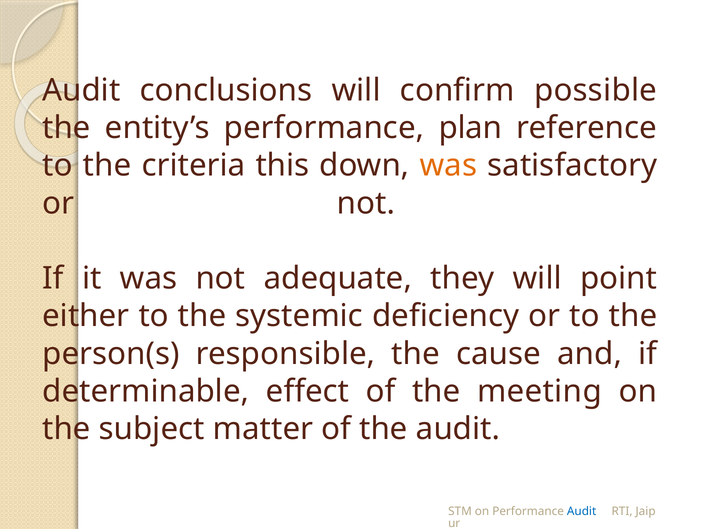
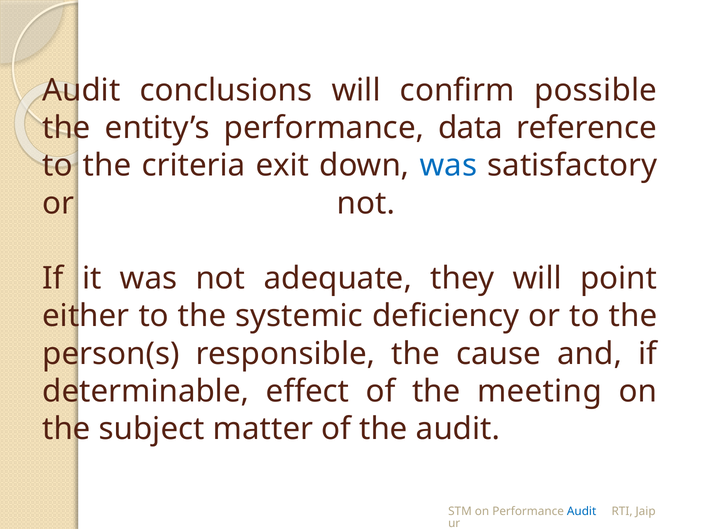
plan: plan -> data (470, 128)
this: this -> exit (282, 166)
was colour: orange -> blue (448, 166)
